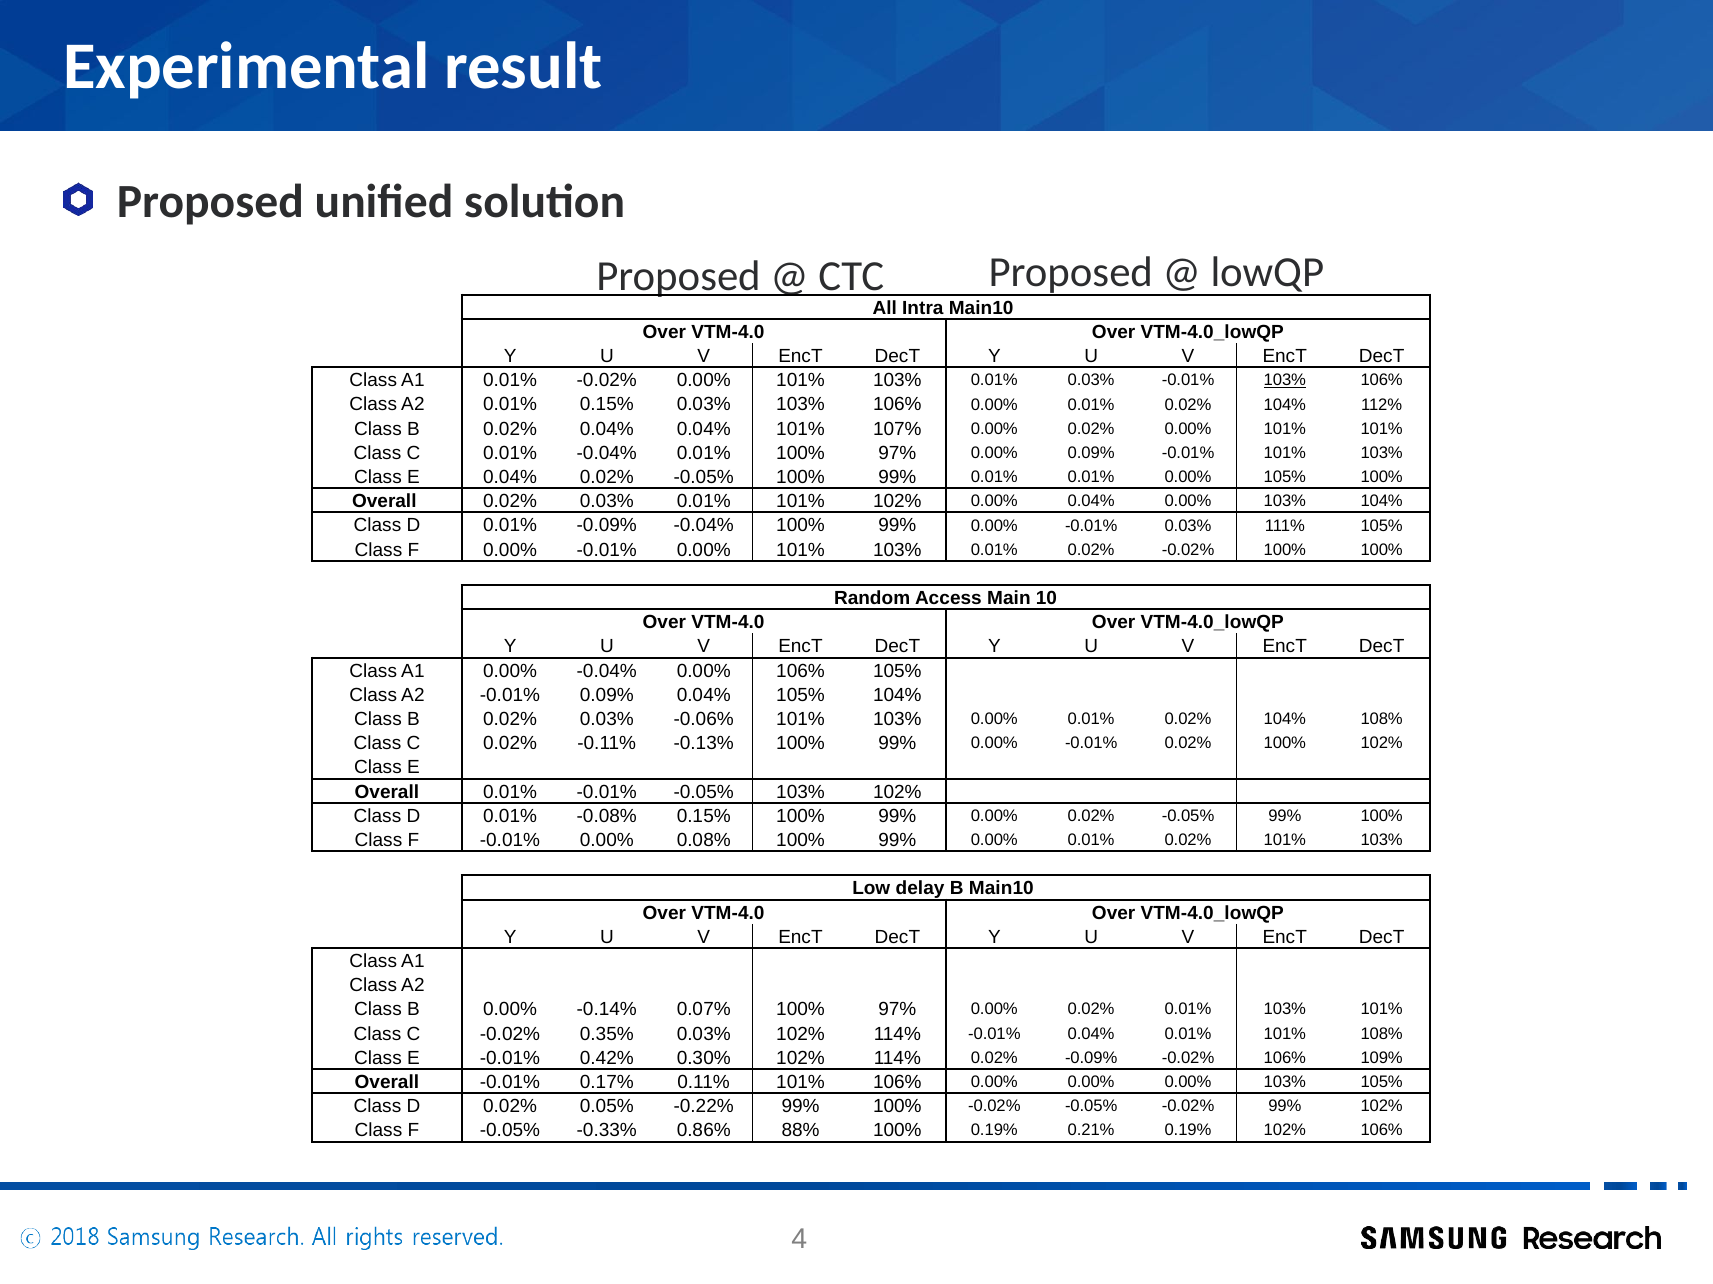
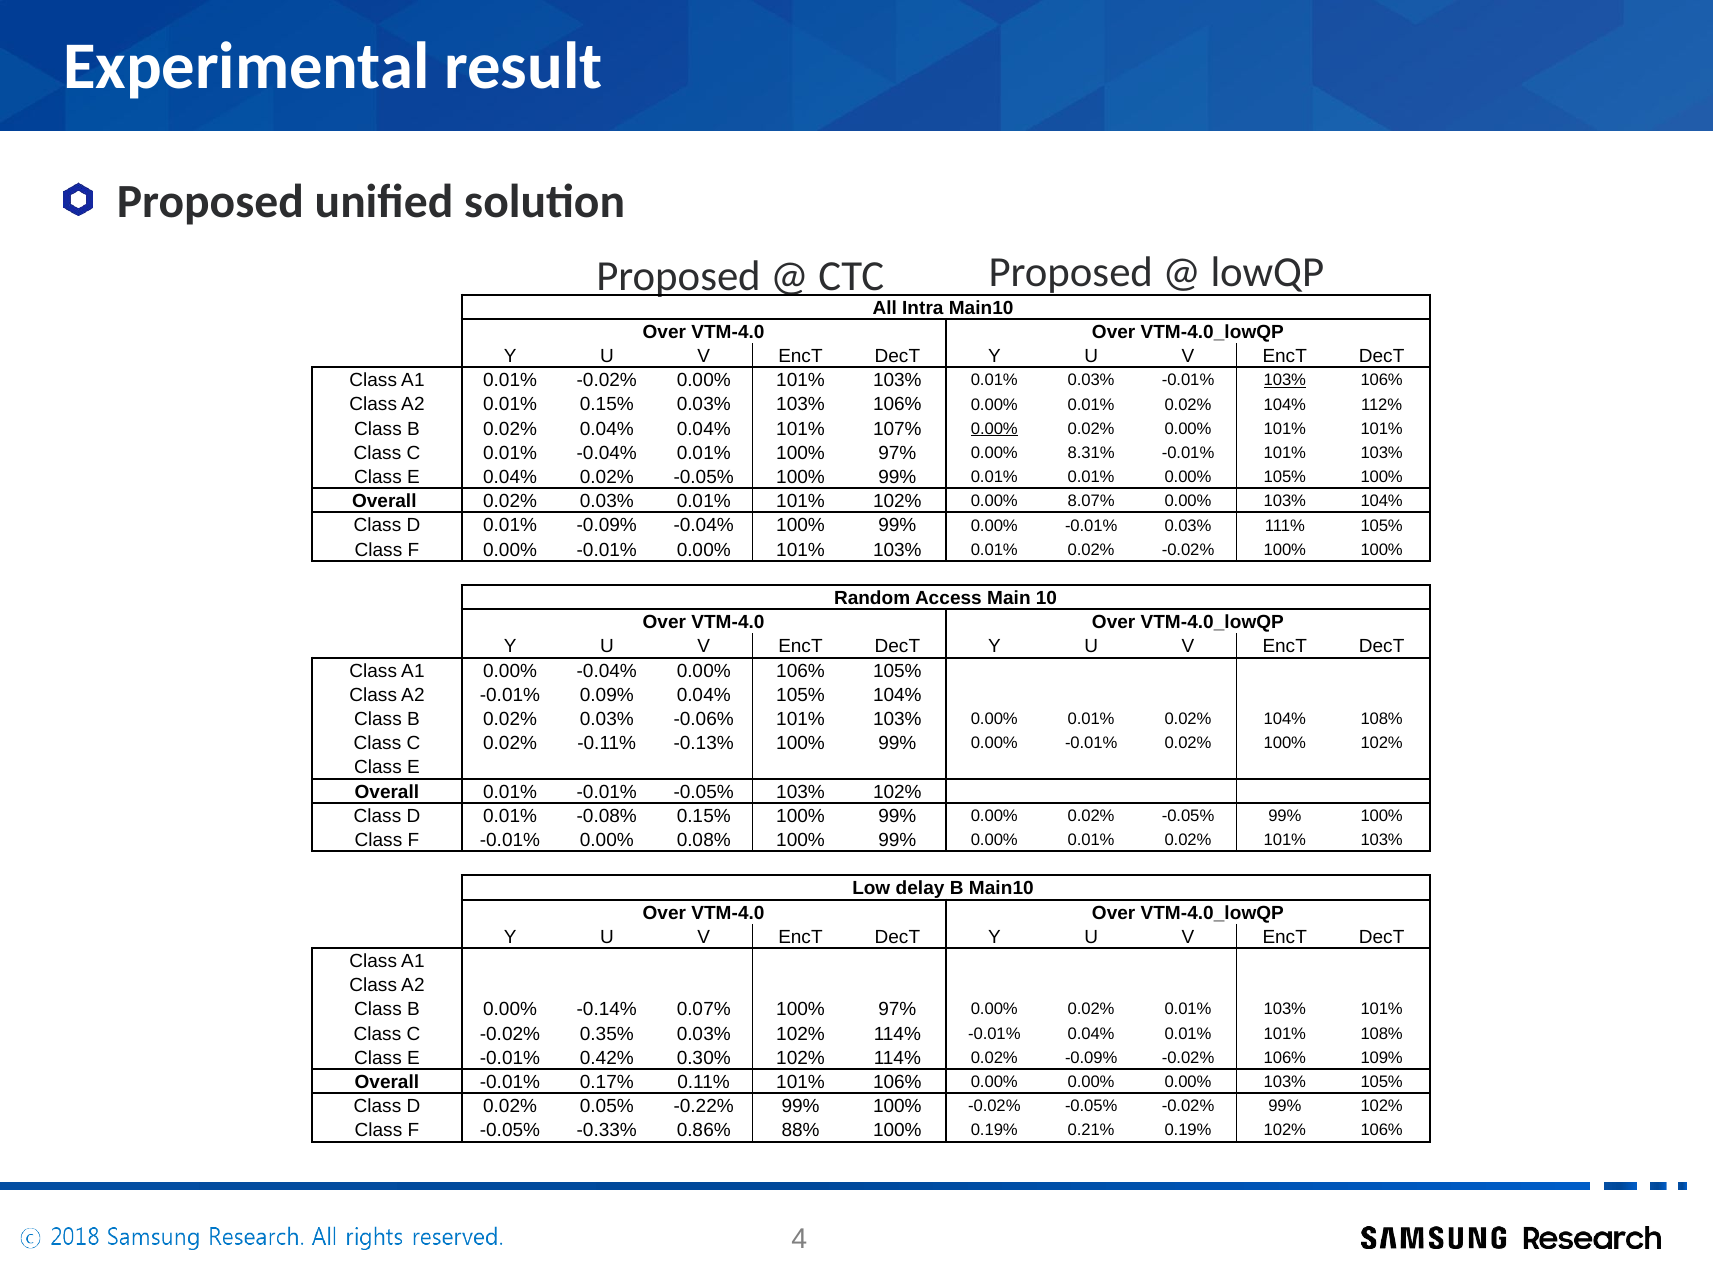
0.00% underline: none -> present (994, 429)
0.00% 0.09%: 0.09% -> 8.31% (1091, 453)
0.00% 0.04%: 0.04% -> 8.07% (1091, 502)
